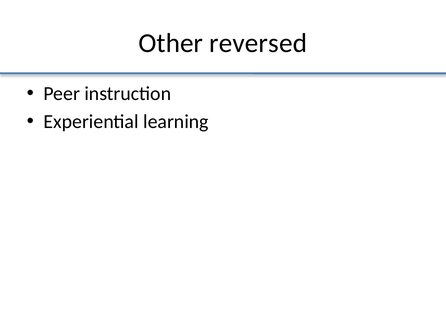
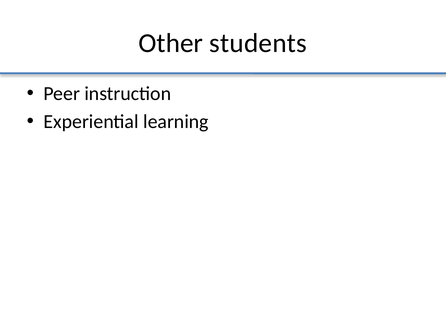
reversed: reversed -> students (258, 43)
